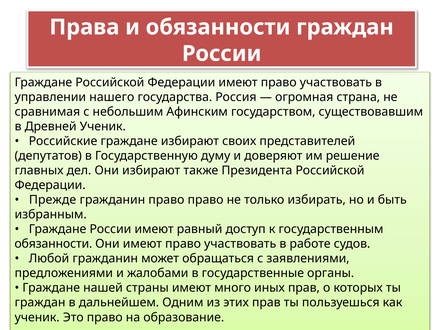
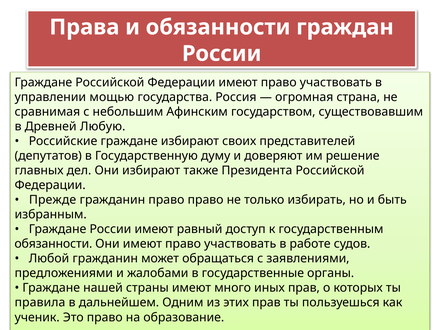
нашего: нашего -> мощью (112, 97)
Древней Ученик: Ученик -> Любую (103, 127)
граждан: граждан -> правила (40, 303)
